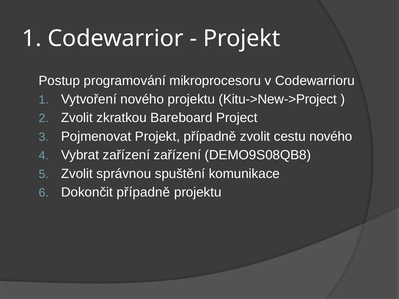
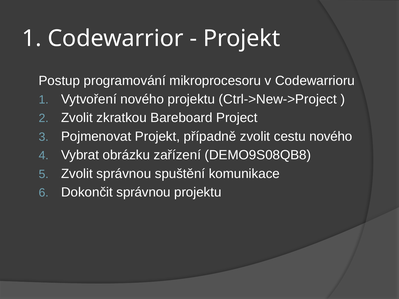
Kitu->New->Project: Kitu->New->Project -> Ctrl->New->Project (278, 99)
Vybrat zařízení: zařízení -> obrázku (126, 155)
Dokončit případně: případně -> správnou (144, 192)
